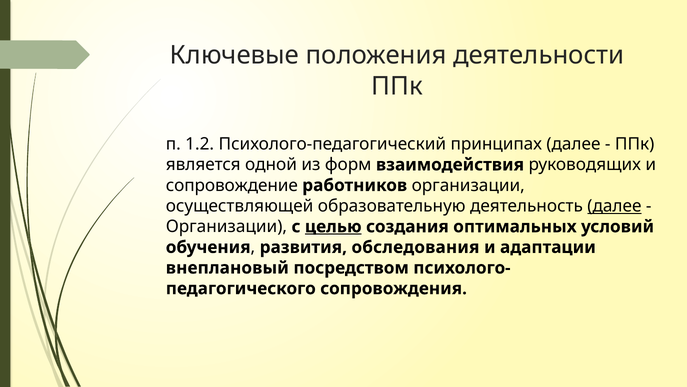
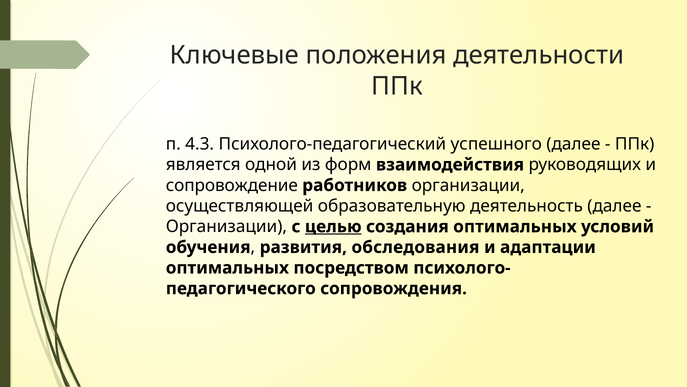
1.2: 1.2 -> 4.3 (200, 144)
принципах: принципах -> успешного (496, 144)
далее underline: present -> none (614, 206)
внеплановый: внеплановый -> оптимальных (227, 268)
